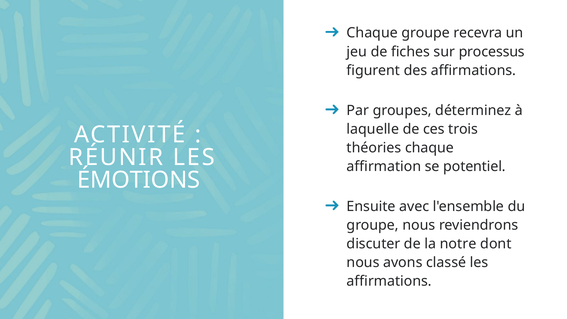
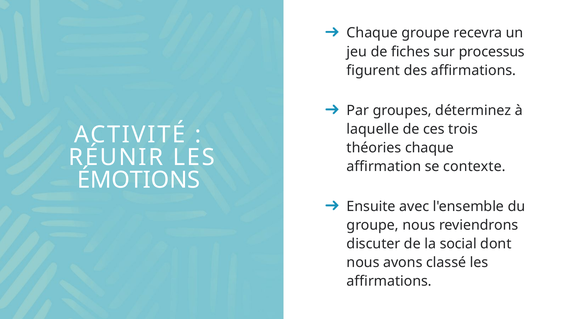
potentiel: potentiel -> contexte (474, 166)
notre: notre -> social (458, 244)
